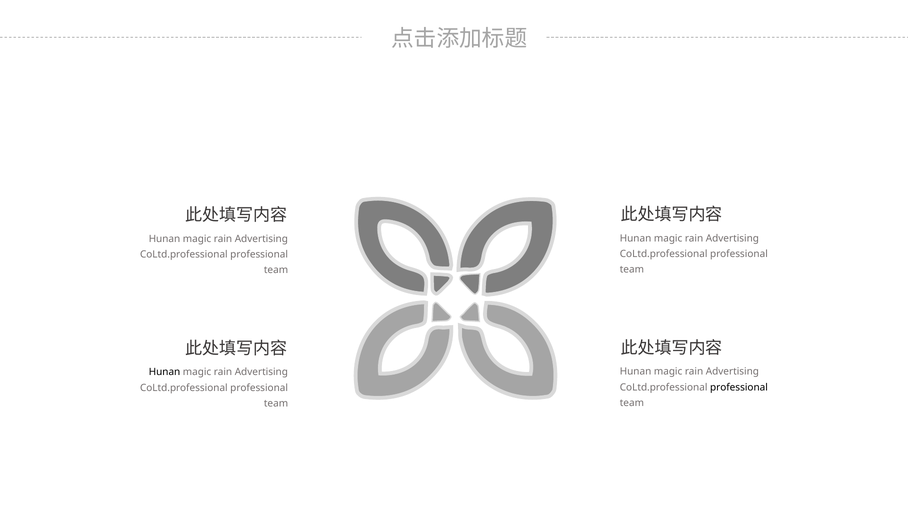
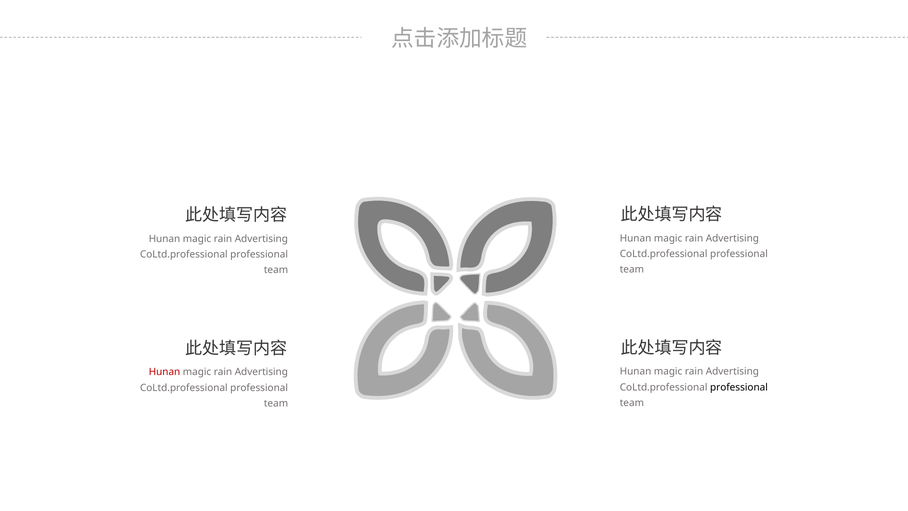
Hunan colour: black -> red (165, 372)
